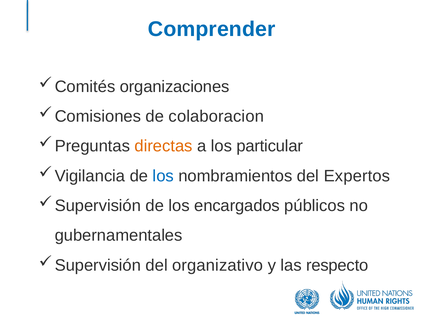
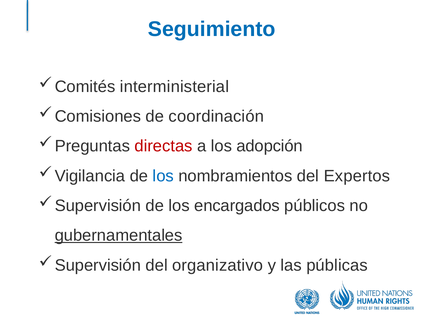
Comprender: Comprender -> Seguimiento (212, 29)
organizaciones: organizaciones -> interministerial (174, 87)
colaboracion: colaboracion -> coordinación (216, 117)
directas colour: orange -> red (164, 146)
particular: particular -> adopción (270, 146)
gubernamentales underline: none -> present (119, 236)
respecto: respecto -> públicas (337, 266)
